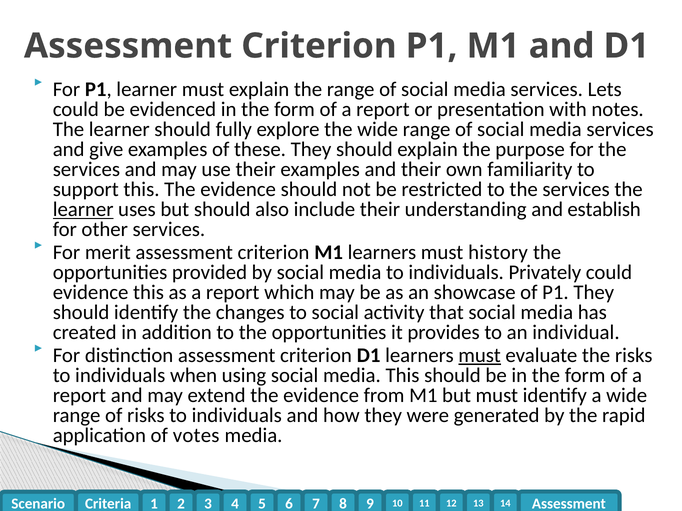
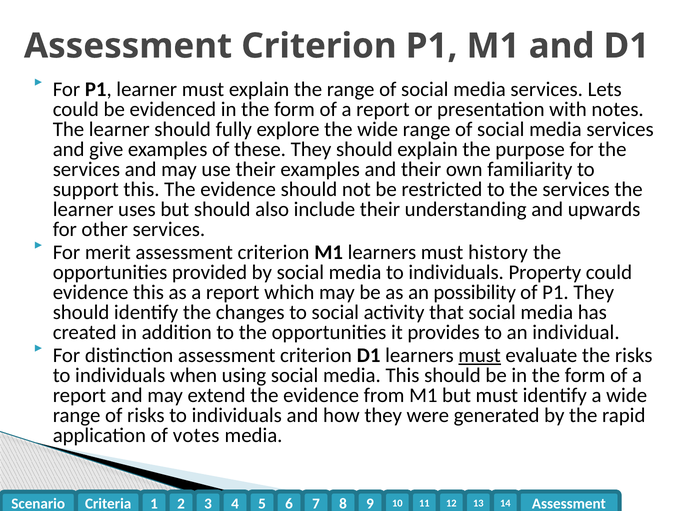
learner underline: present -> none (83, 210)
establish: establish -> upwards (604, 210)
Privately: Privately -> Property (545, 273)
showcase: showcase -> possibility (475, 293)
